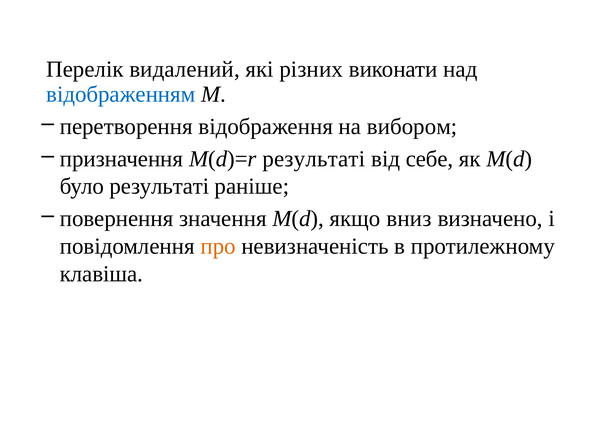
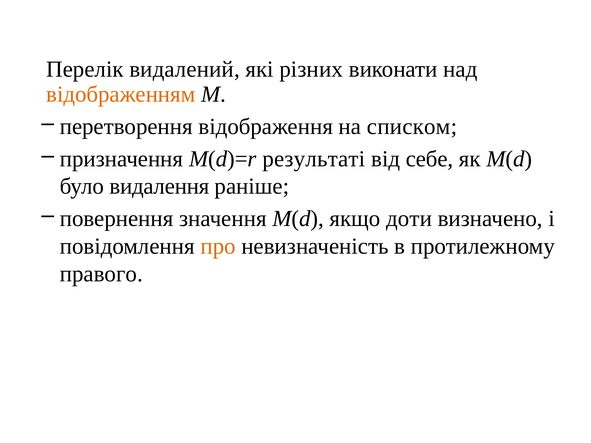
відображенням colour: blue -> orange (121, 94)
вибором: вибором -> списком (412, 127)
було результаті: результаті -> видалення (159, 187)
вниз: вниз -> доти (409, 219)
клавіша: клавіша -> правого (101, 274)
